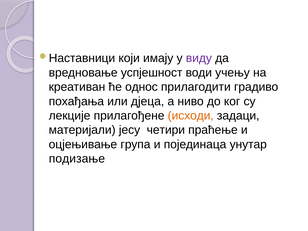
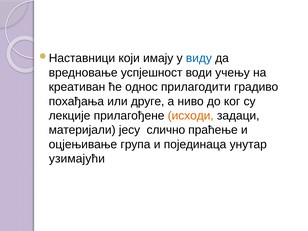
виду colour: purple -> blue (199, 58)
дјеца: дјеца -> друге (148, 101)
четири: четири -> слично (166, 130)
подизање: подизање -> узимајући (77, 159)
